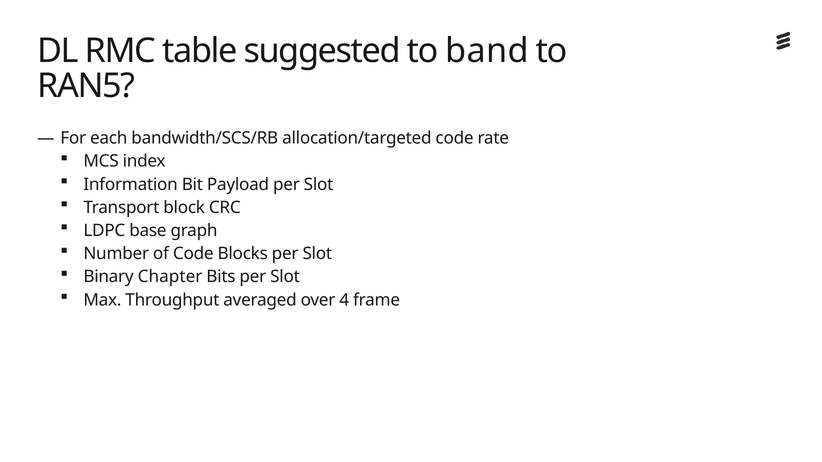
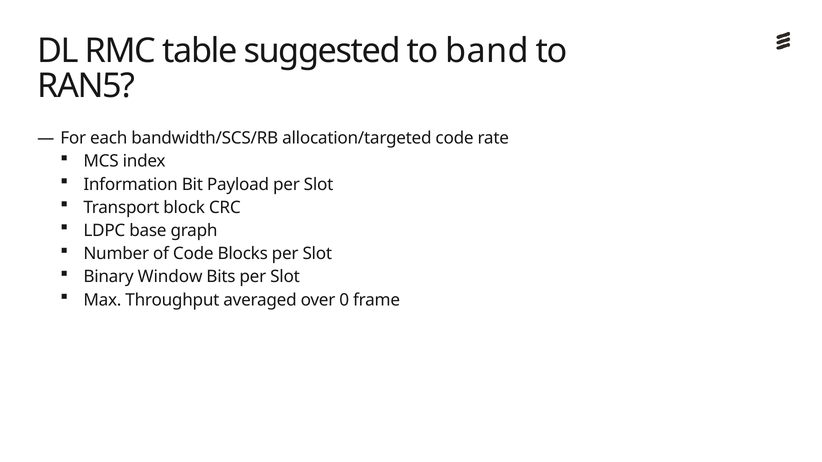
Chapter: Chapter -> Window (170, 277)
4: 4 -> 0 (344, 300)
